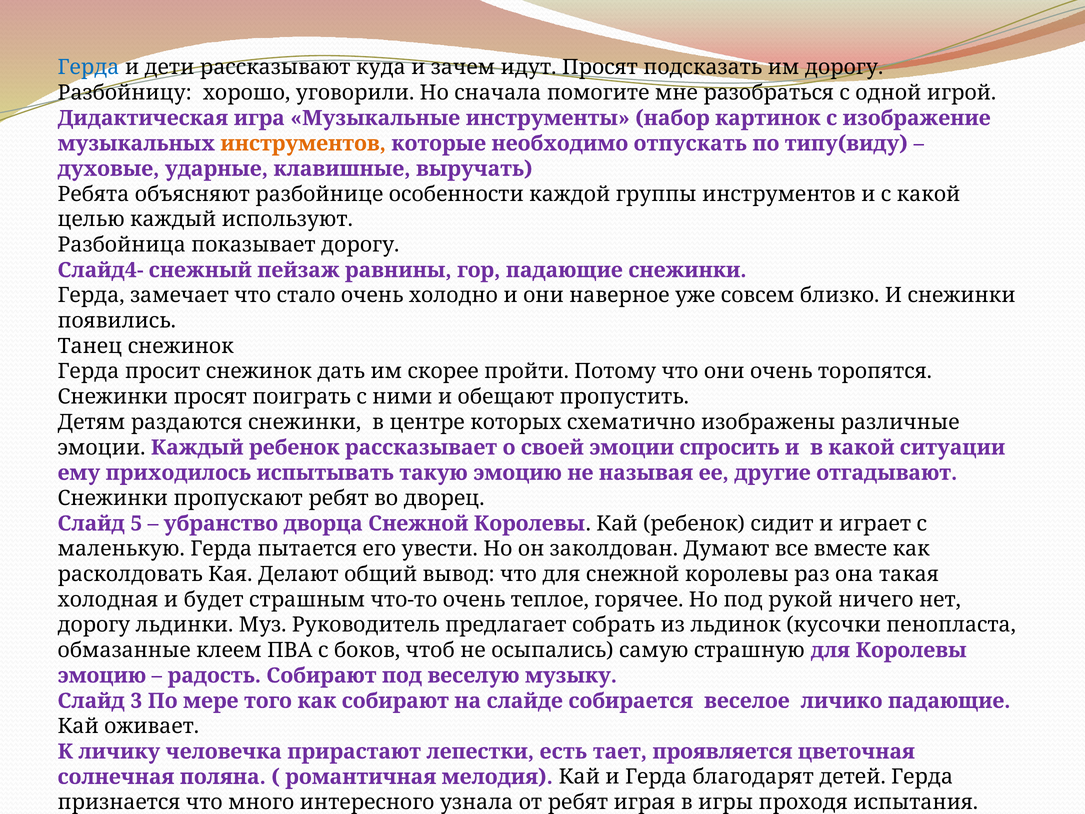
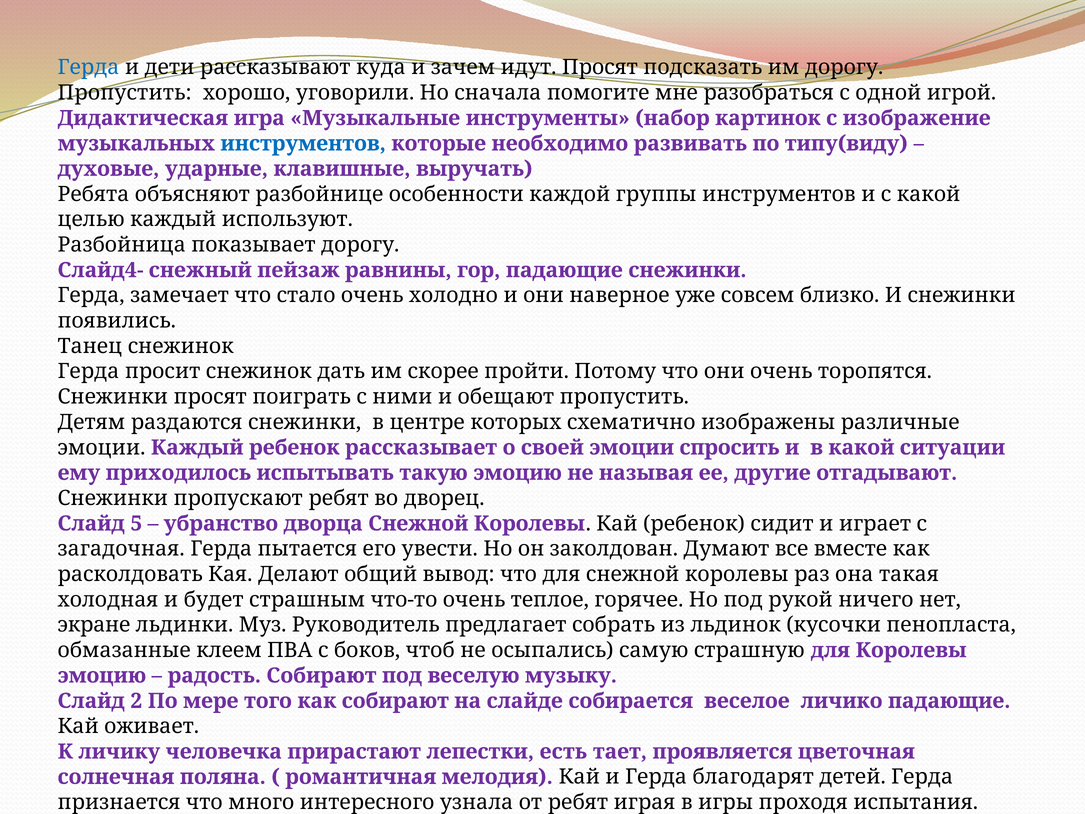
Разбойницу: Разбойницу -> Пропустить (125, 93)
инструментов colour: orange -> blue (303, 143)
отпускать: отпускать -> развивать (690, 143)
маленькую: маленькую -> загадочная (121, 549)
дорогу: дорогу -> экране (94, 625)
3: 3 -> 2 (136, 701)
